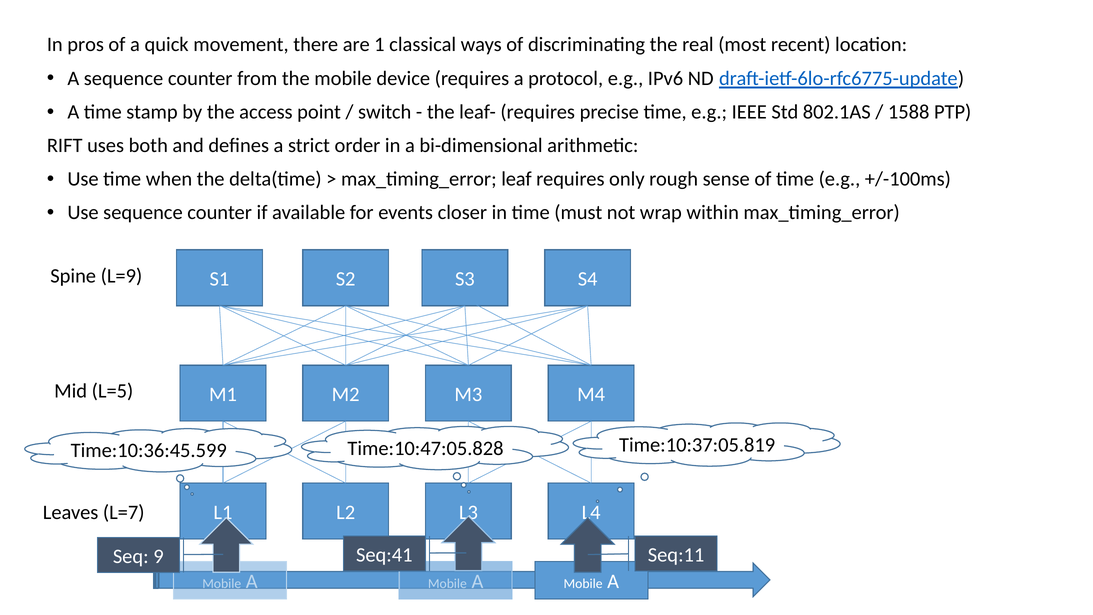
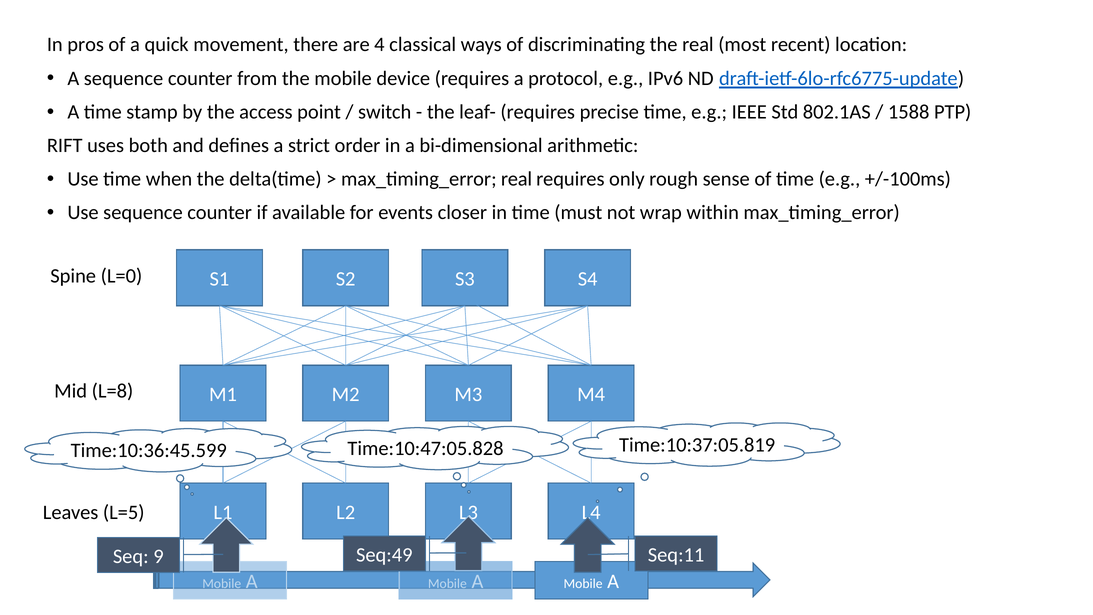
1: 1 -> 4 (379, 45)
max_timing_error leaf: leaf -> real (517, 179)
L=9: L=9 -> L=0 (121, 276)
L=5: L=5 -> L=8 (112, 391)
L=7: L=7 -> L=5 (124, 512)
Seq:41: Seq:41 -> Seq:49 (384, 555)
